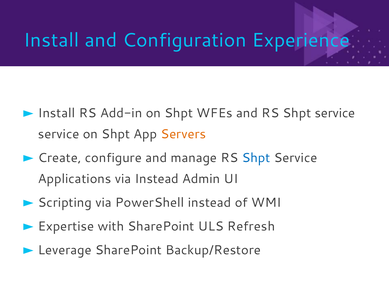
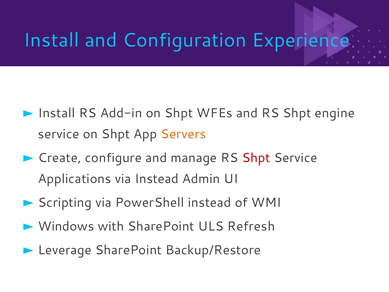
and RS Shpt service: service -> engine (335, 113)
Shpt colour: blue -> red (256, 158)
Expertise: Expertise -> Windows (66, 226)
